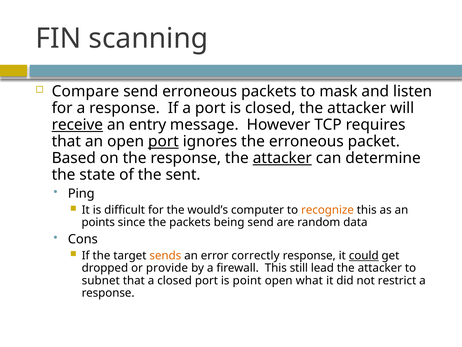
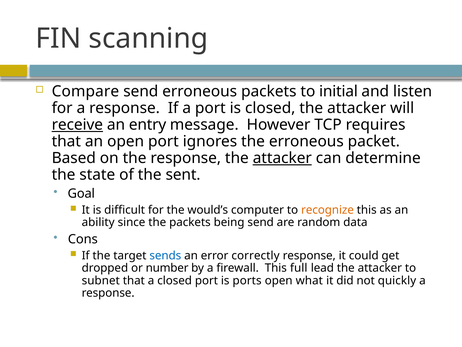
mask: mask -> initial (338, 91)
port underline: present -> none (163, 141)
Ping: Ping -> Goal (81, 193)
points: points -> ability (98, 222)
sends colour: orange -> blue (165, 255)
could underline: present -> none (364, 255)
provide: provide -> number (167, 268)
still: still -> full (299, 268)
point: point -> ports (247, 280)
restrict: restrict -> quickly (397, 280)
